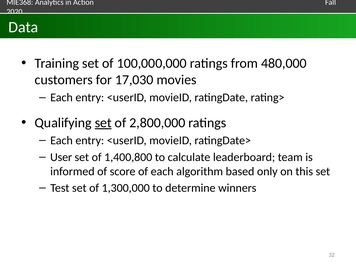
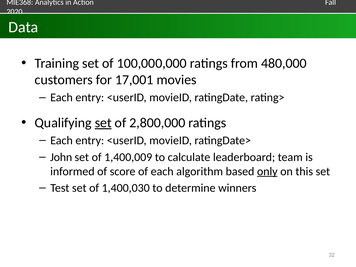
17,030: 17,030 -> 17,001 (134, 80)
User: User -> John (61, 157)
1,400,800: 1,400,800 -> 1,400,009 (128, 157)
only underline: none -> present (267, 171)
1,300,000: 1,300,000 -> 1,400,030 (126, 188)
